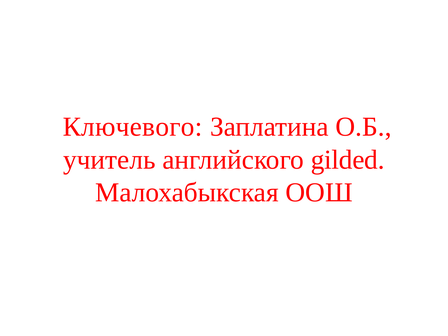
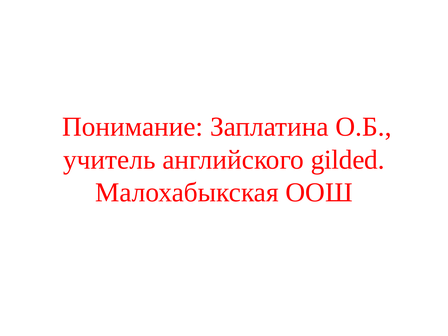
Ключевого: Ключевого -> Понимание (133, 127)
